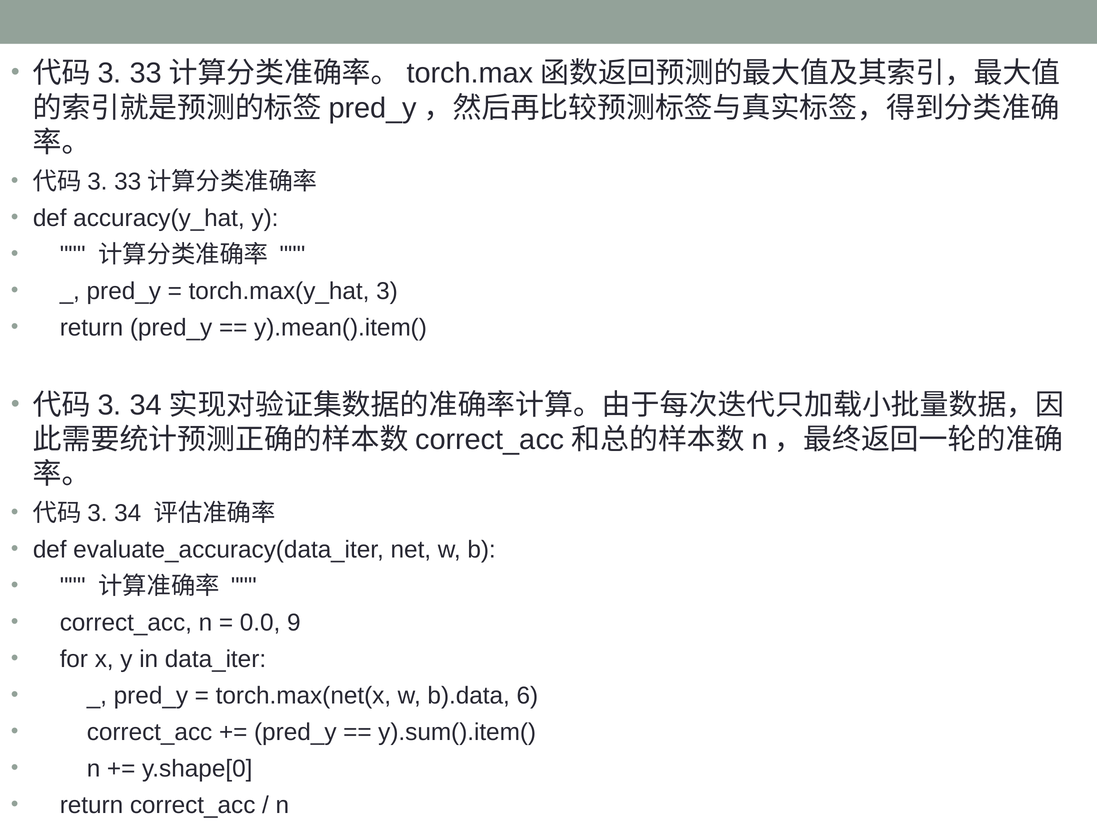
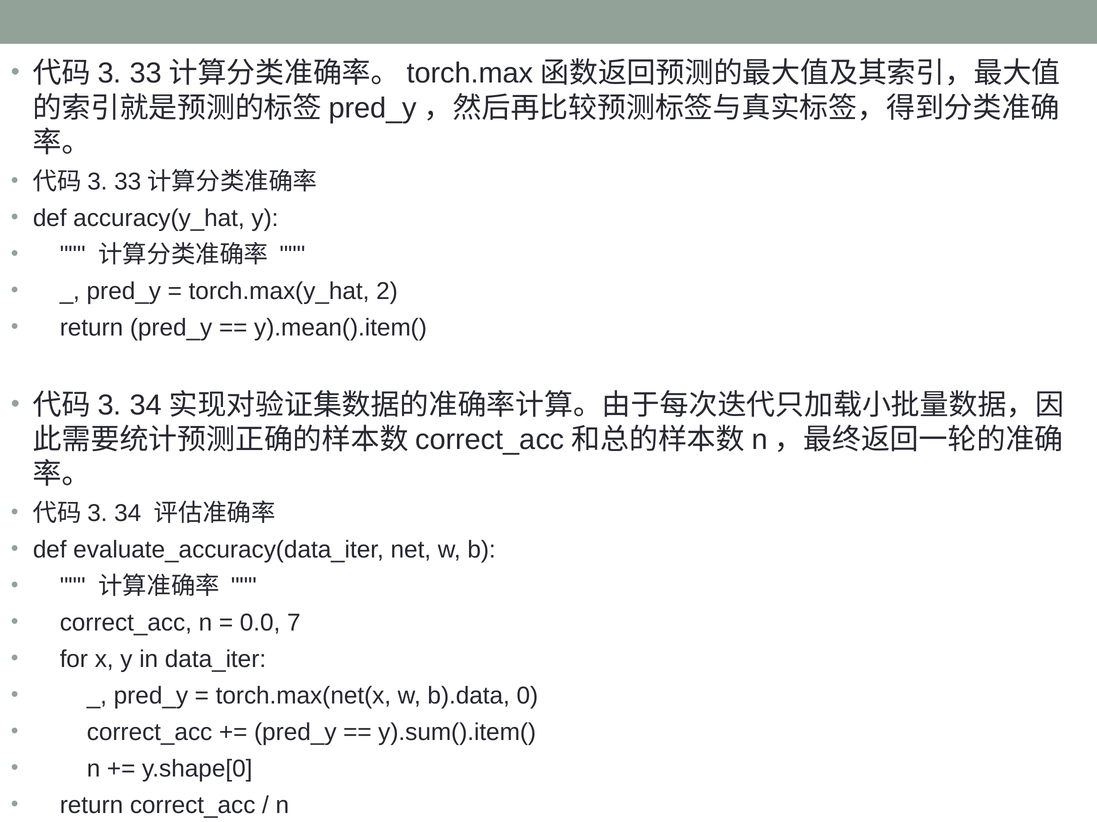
3: 3 -> 2 (387, 291)
9: 9 -> 7 (294, 623)
6: 6 -> 0 (527, 696)
